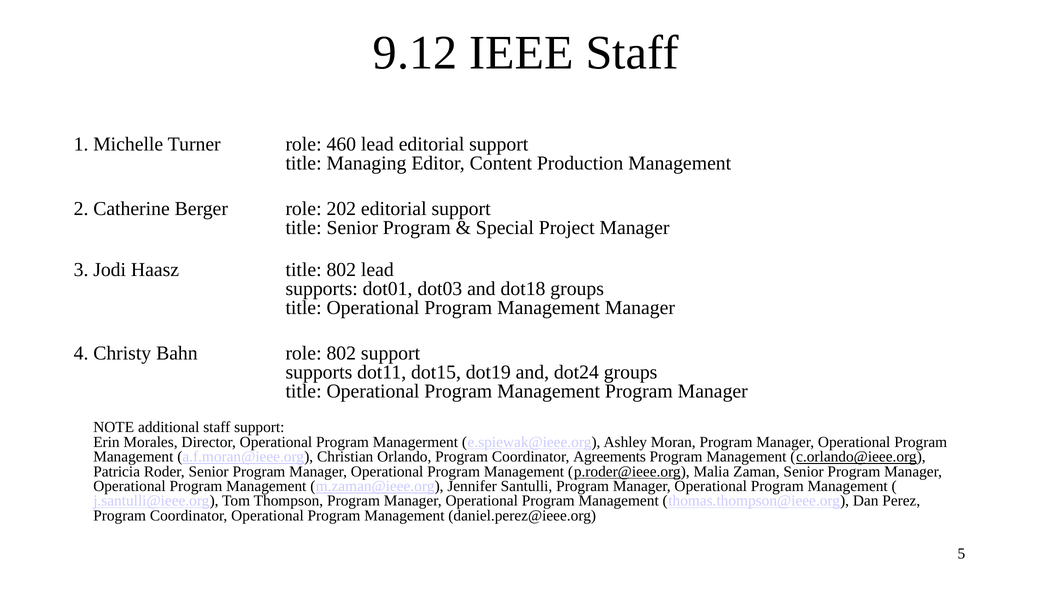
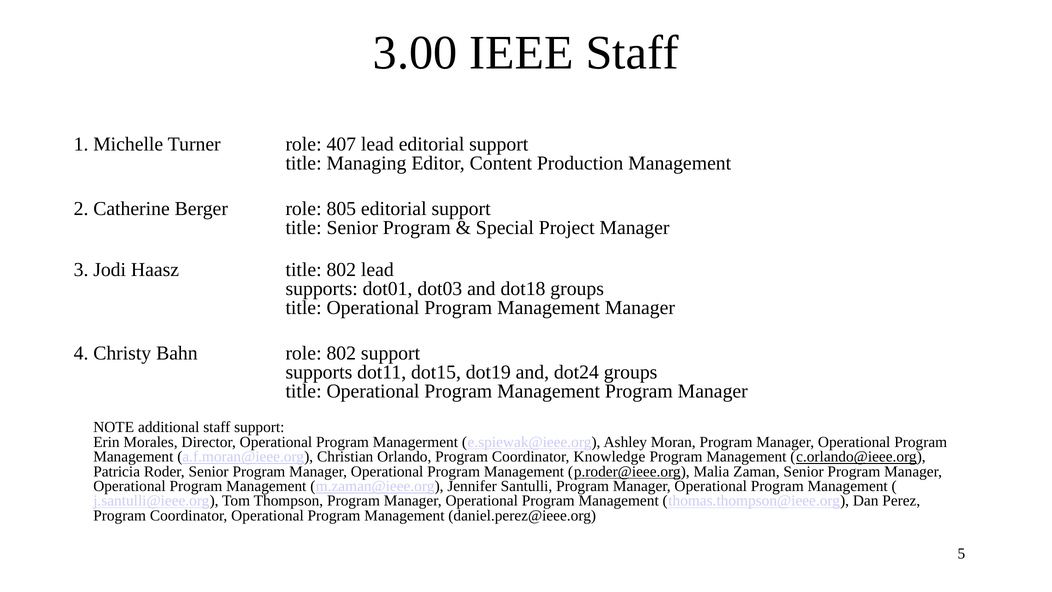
9.12: 9.12 -> 3.00 (415, 53)
460: 460 -> 407 (341, 144)
202: 202 -> 805 (341, 209)
Agreements: Agreements -> Knowledge (609, 457)
